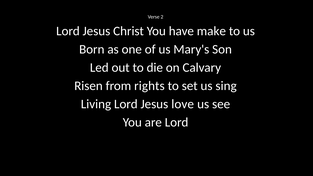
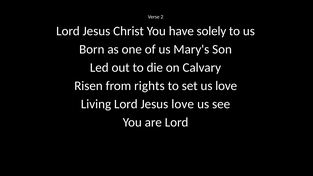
make: make -> solely (211, 31)
us sing: sing -> love (226, 86)
